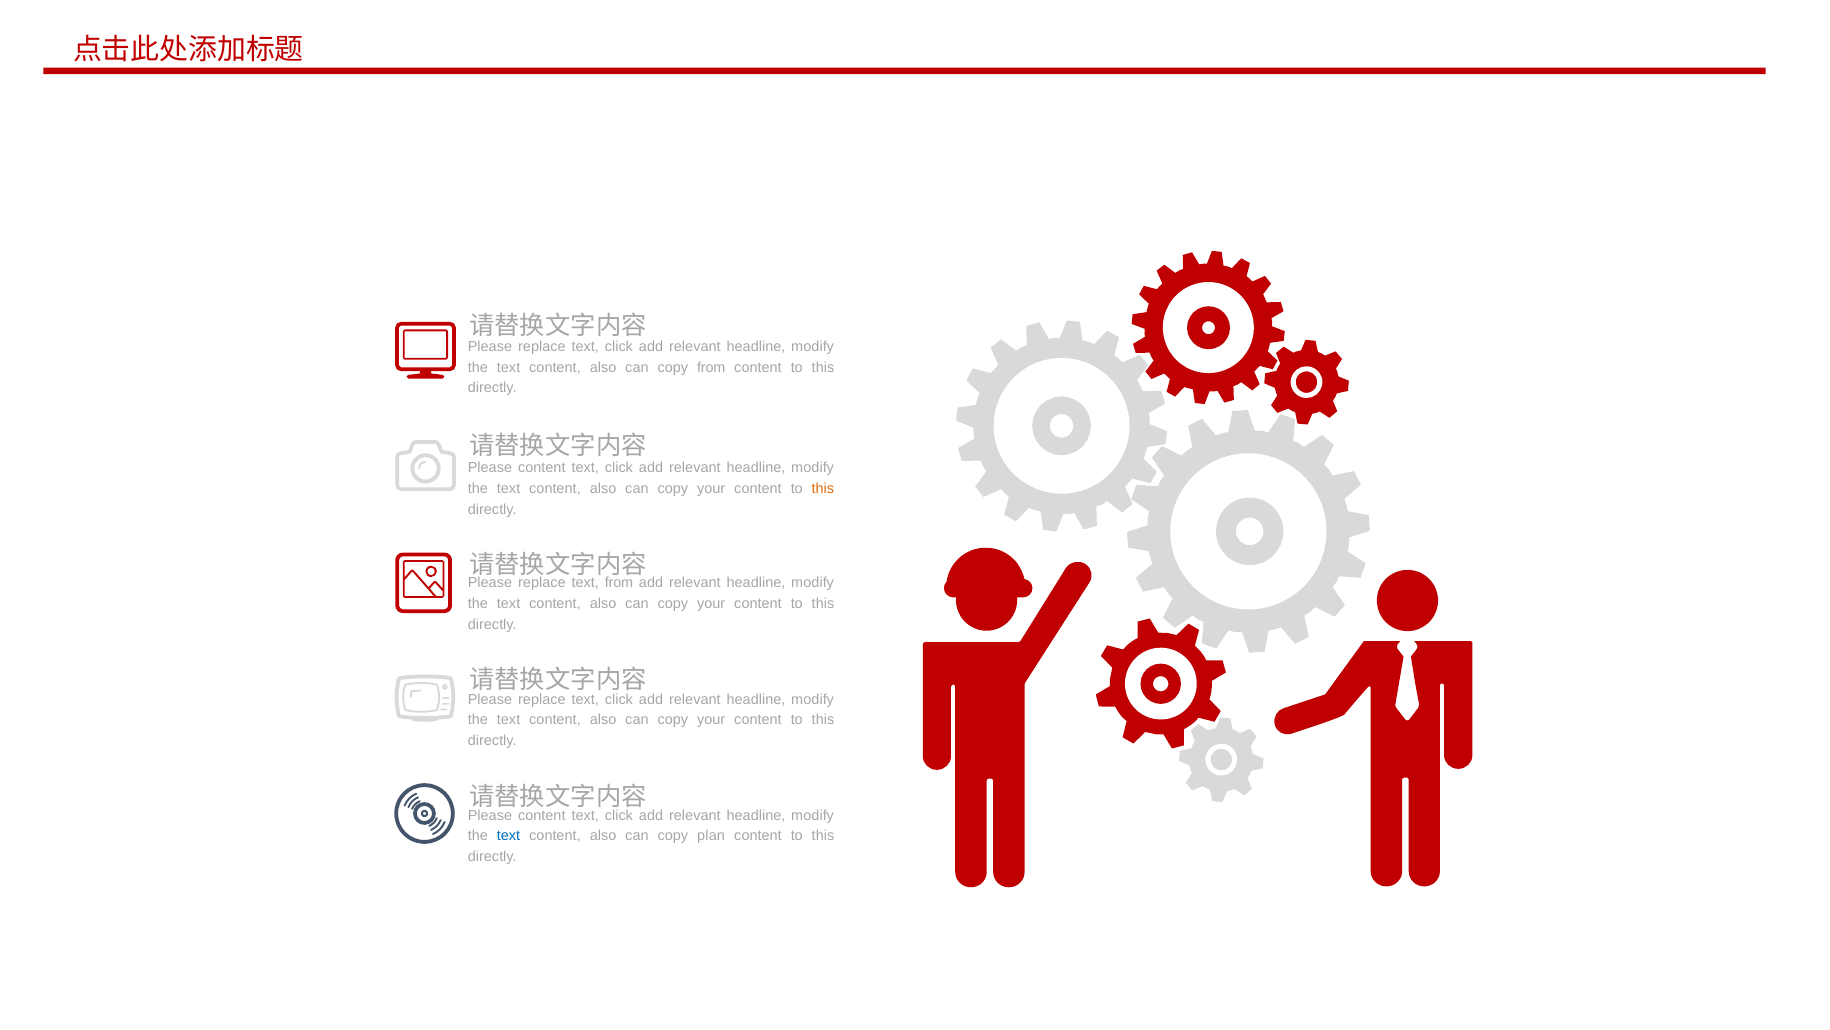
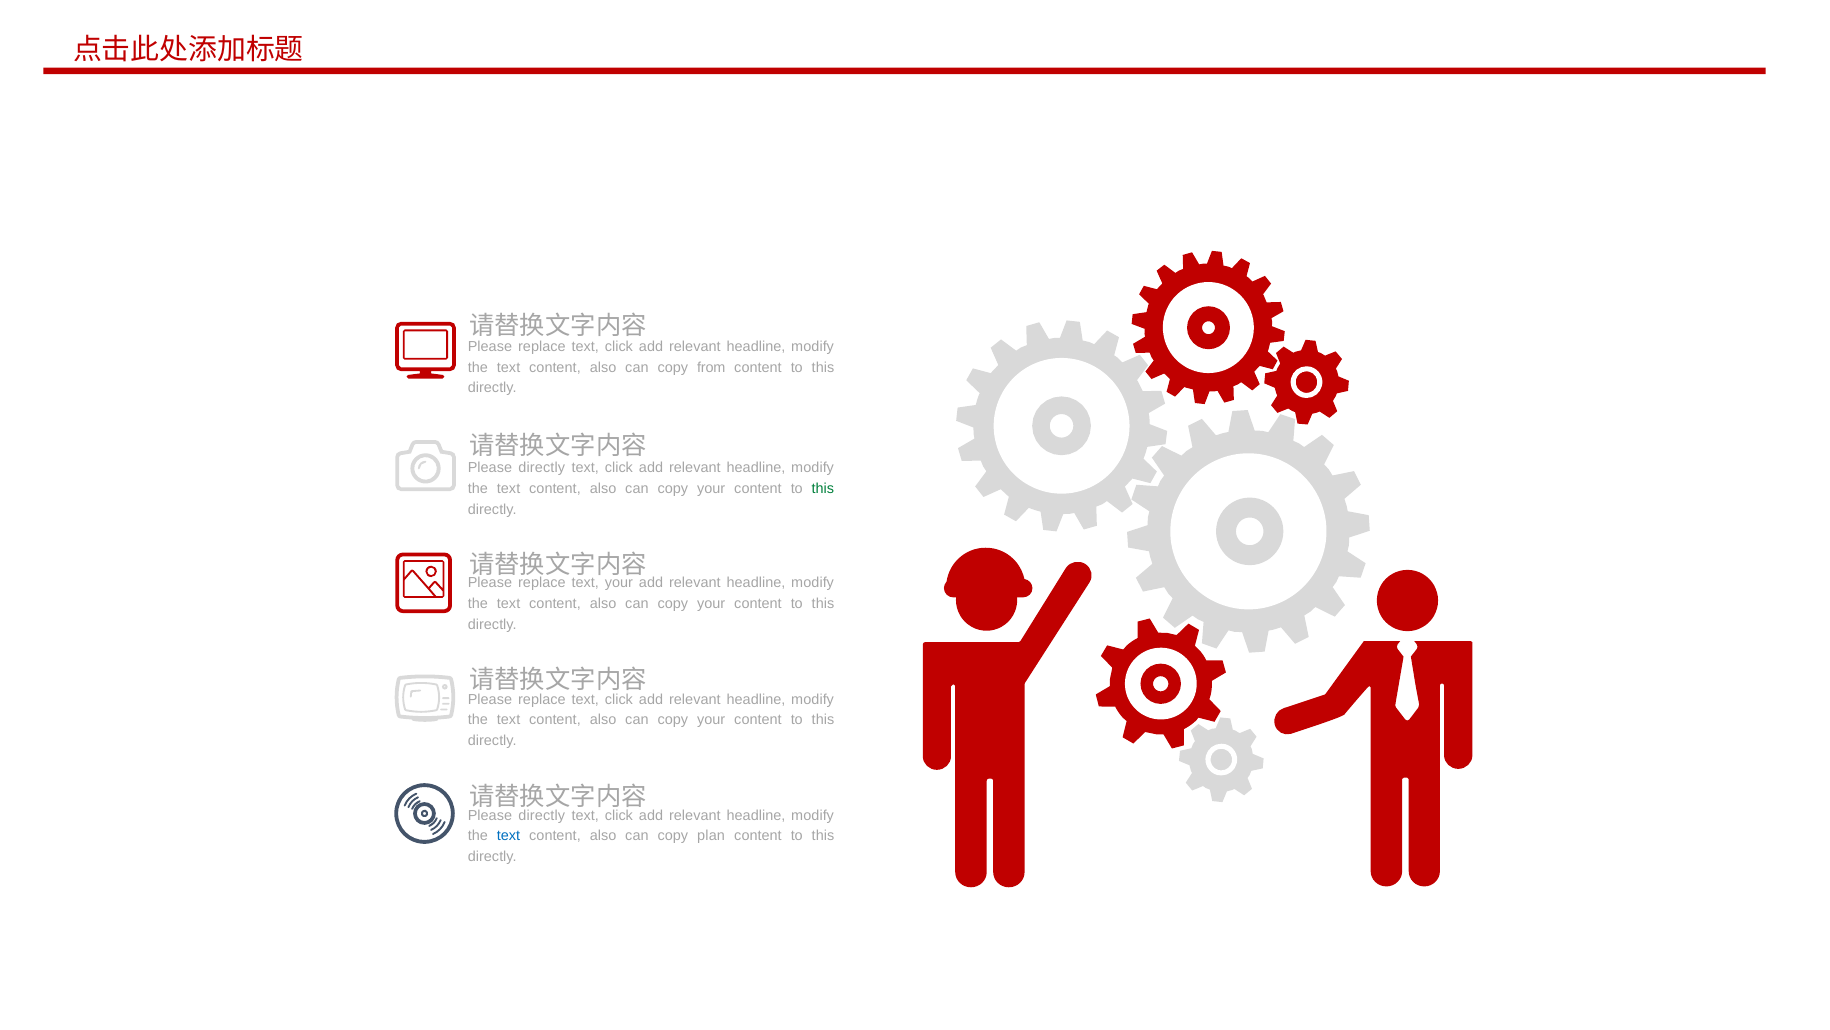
content: content -> directly (542, 468)
this colour: orange -> green (823, 489)
text from: from -> your (619, 582)
content: content -> directly (542, 815)
